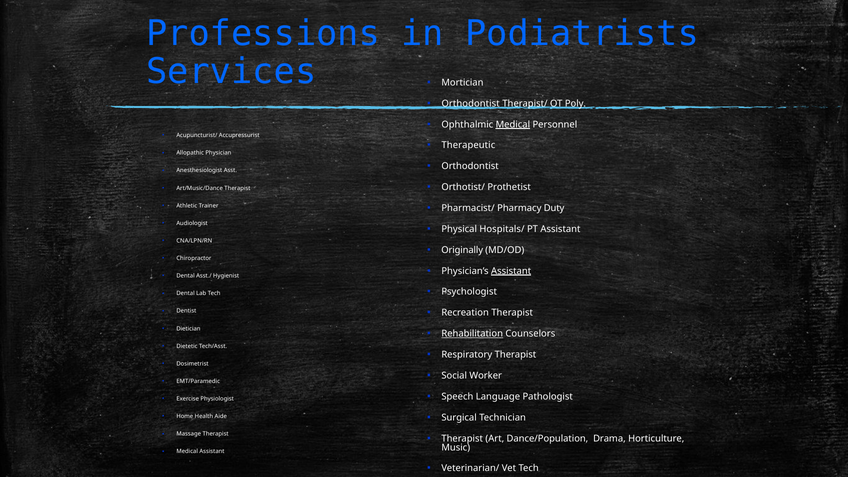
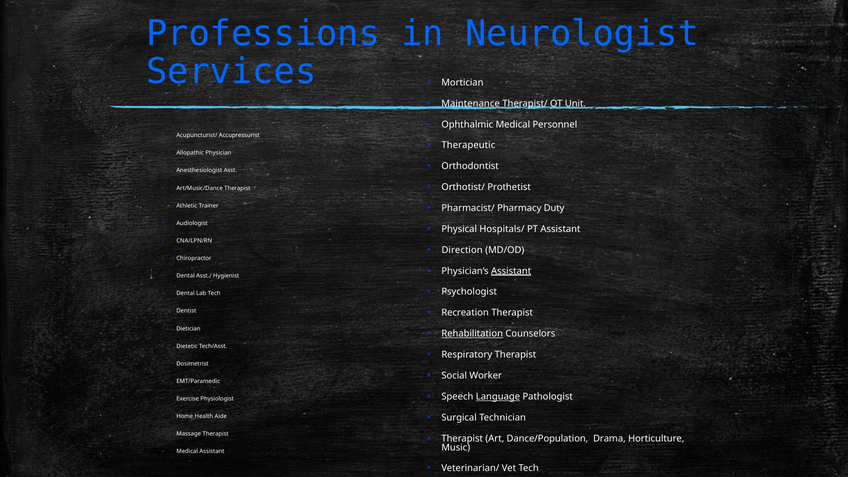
Podiatrists: Podiatrists -> Neurologist (582, 34)
Orthodontist: Orthodontist -> Maintenance (471, 103)
Poly: Poly -> Unit (575, 103)
Medical underline: present -> none (513, 124)
Originally: Originally -> Direction (462, 250)
Language underline: none -> present (498, 397)
